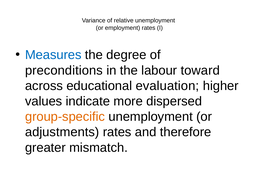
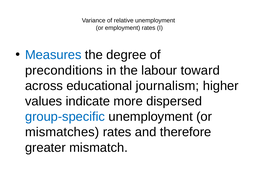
evaluation: evaluation -> journalism (167, 86)
group-specific colour: orange -> blue (65, 117)
adjustments: adjustments -> mismatches (62, 132)
